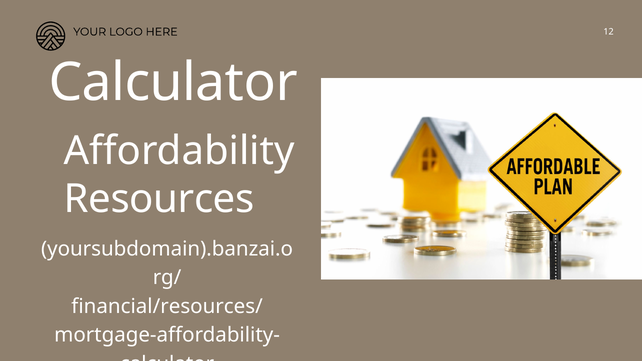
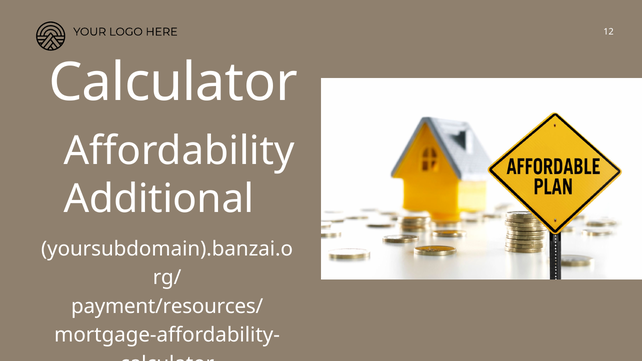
Resources: Resources -> Additional (159, 199)
financial/resources/: financial/resources/ -> payment/resources/ (167, 306)
